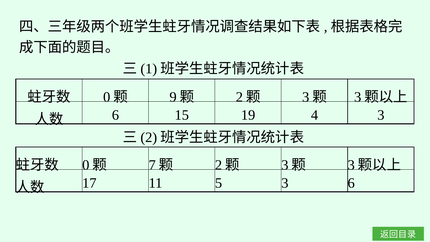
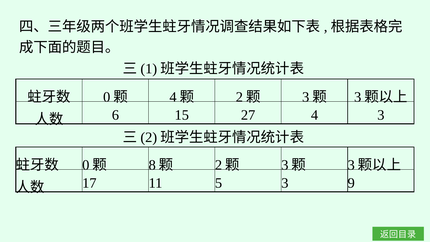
9: 9 -> 4 (173, 97)
19: 19 -> 27 (248, 115)
7: 7 -> 8 (152, 165)
3 6: 6 -> 9 (351, 183)
